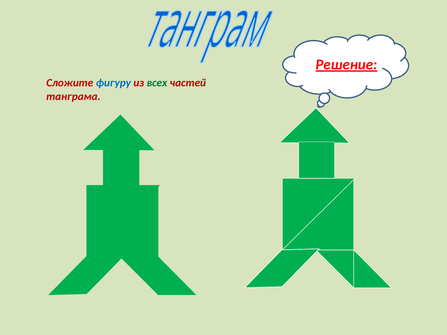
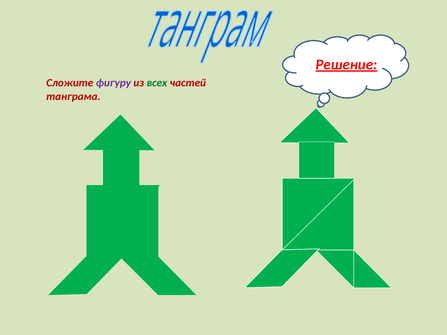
фигуру colour: blue -> purple (113, 83)
